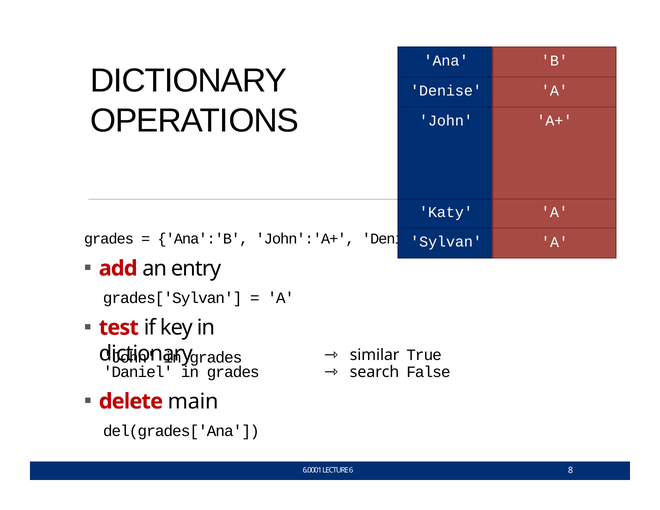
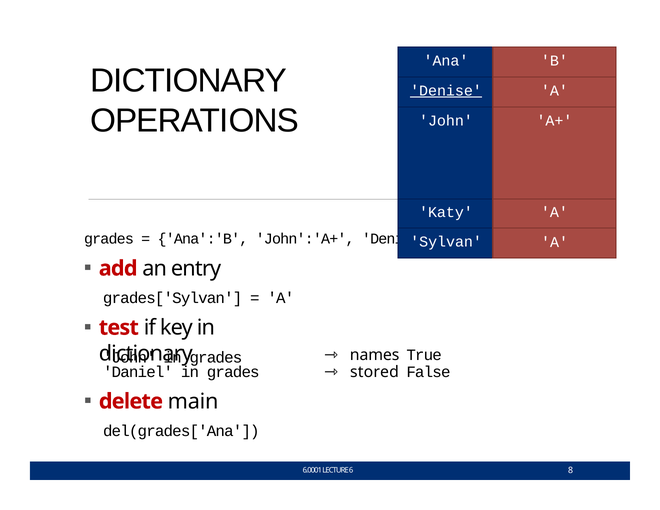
Denise underline: none -> present (446, 91)
similar: similar -> names (375, 355)
search: search -> stored (374, 372)
